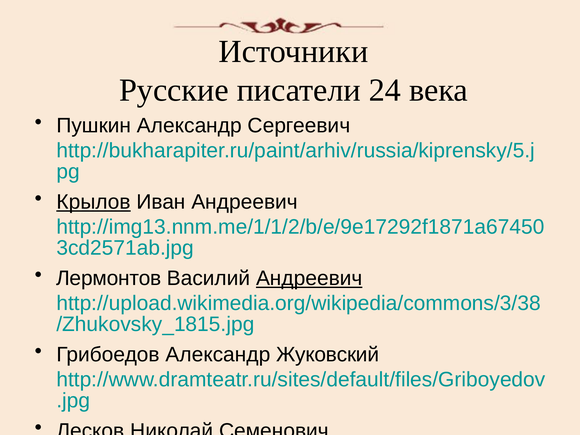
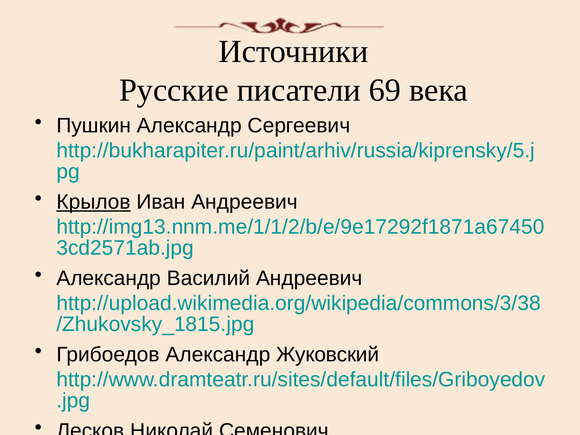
24: 24 -> 69 (385, 90)
Лермонтов: Лермонтов -> Александр (109, 278)
Андреевич underline: present -> none (309, 278)
